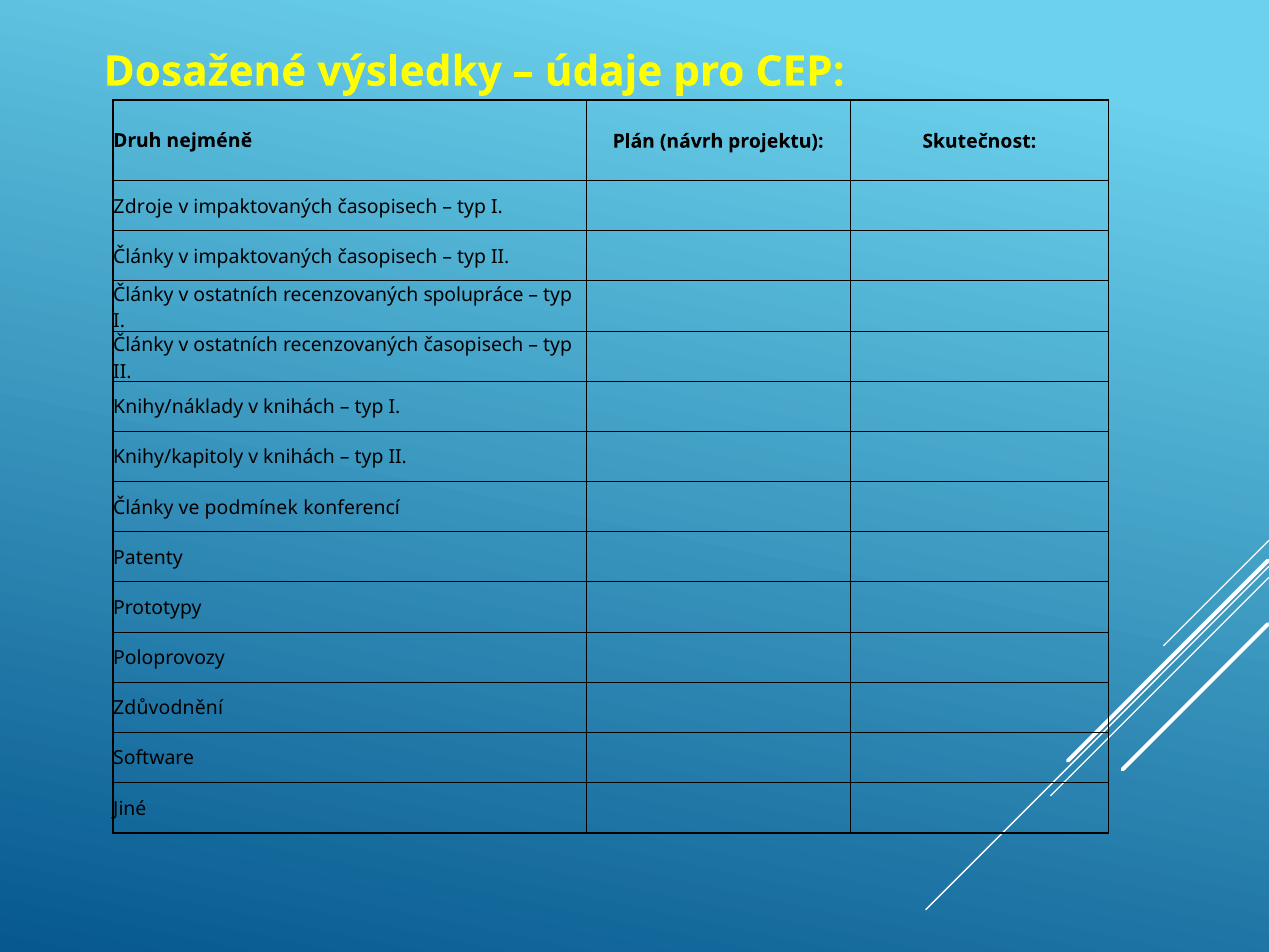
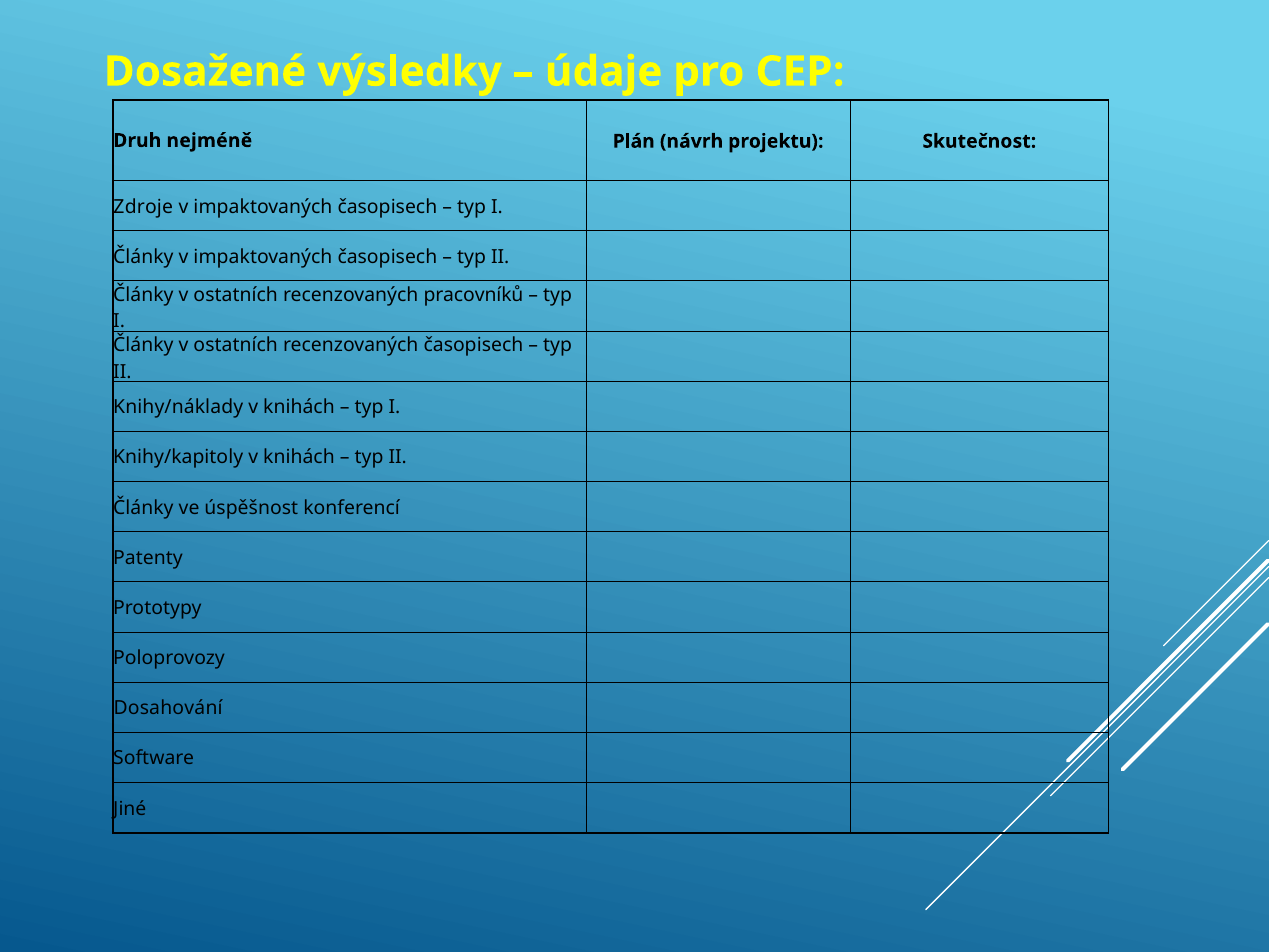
spolupráce: spolupráce -> pracovníků (473, 295)
podmínek: podmínek -> úspěšnost (251, 508)
Zdůvodnění: Zdůvodnění -> Dosahování (168, 708)
